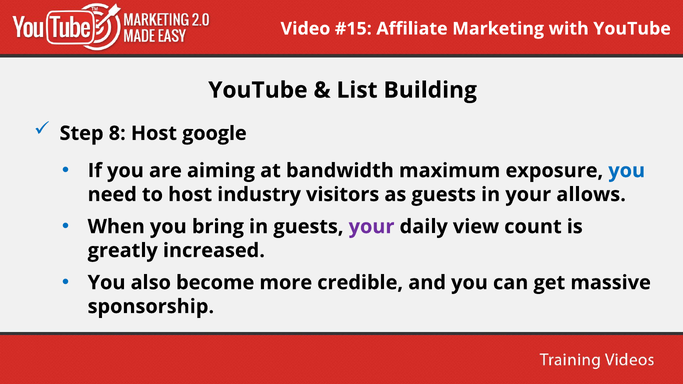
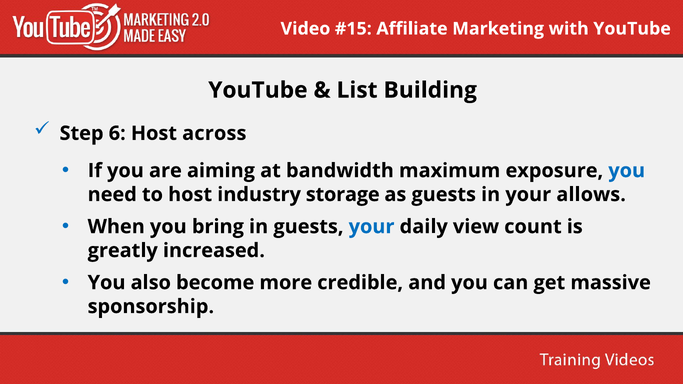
8: 8 -> 6 (117, 133)
google: google -> across (214, 133)
visitors: visitors -> storage (343, 195)
your colour: purple -> blue (372, 227)
